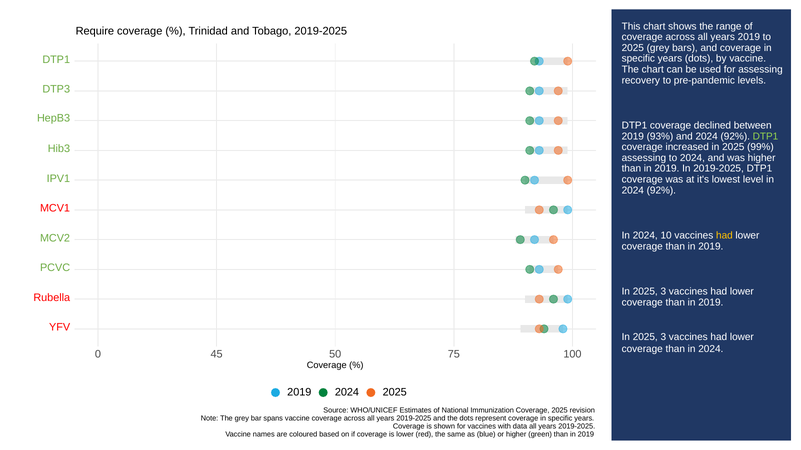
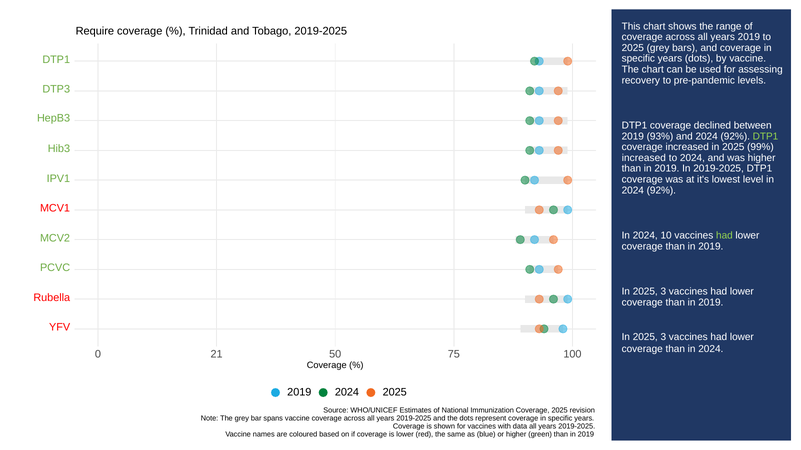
assessing: assessing -> increased (644, 158)
had colour: yellow -> light green (724, 236)
45: 45 -> 21 (217, 355)
